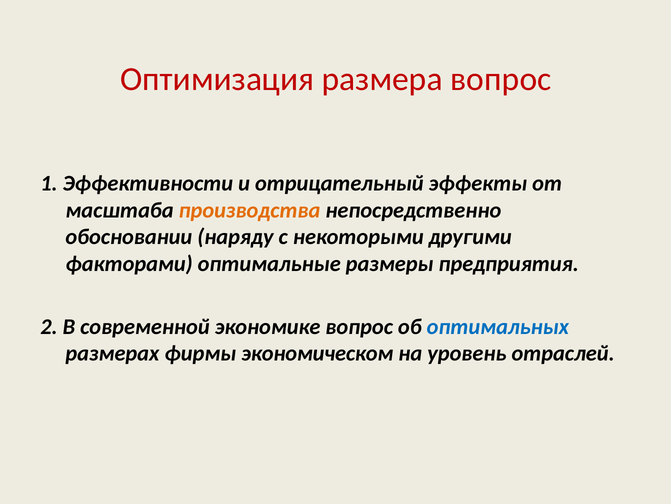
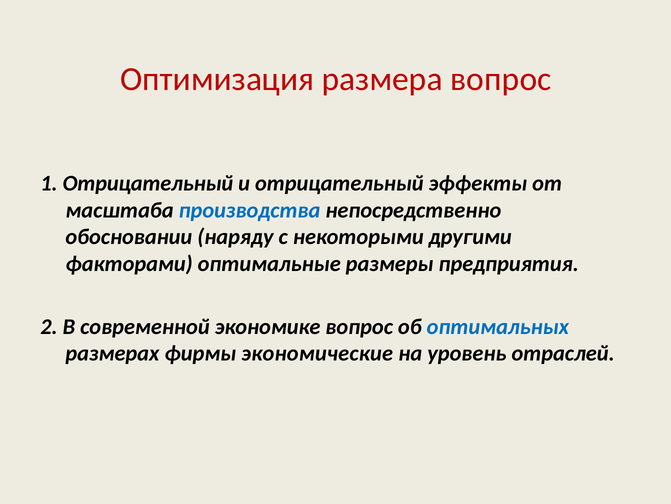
1 Эффективности: Эффективности -> Отрицательный (148, 183)
производства colour: orange -> blue (250, 210)
экономическом: экономическом -> экономические (317, 353)
